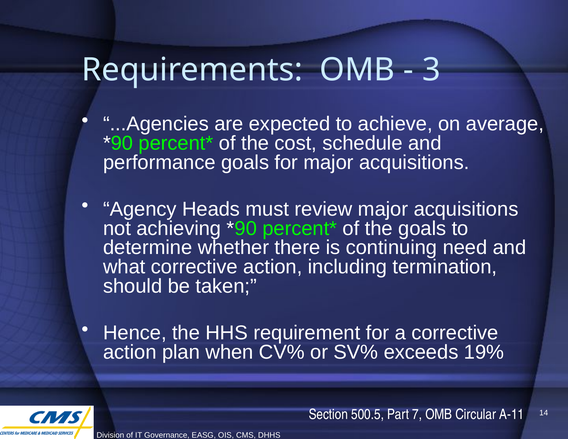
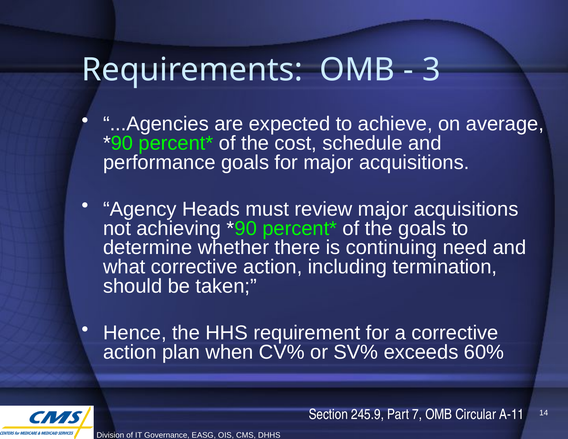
19%: 19% -> 60% (484, 352)
500.5: 500.5 -> 245.9 (368, 414)
